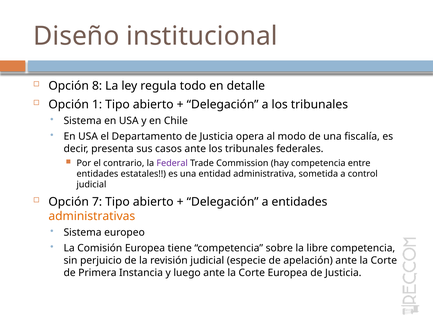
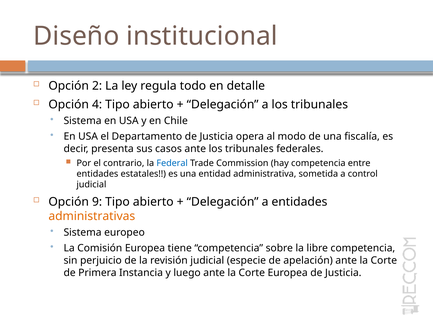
8: 8 -> 2 (97, 86)
1: 1 -> 4 (97, 105)
Federal colour: purple -> blue (172, 163)
7: 7 -> 9 (97, 202)
